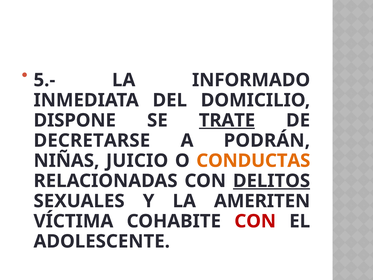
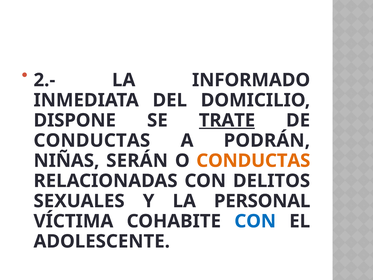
5.-: 5.- -> 2.- (44, 80)
DECRETARSE: DECRETARSE -> CONDUCTAS (92, 140)
JUICIO: JUICIO -> SERÁN (137, 161)
DELITOS underline: present -> none (272, 181)
AMERITEN: AMERITEN -> PERSONAL (262, 201)
CON colour: red -> blue (255, 221)
